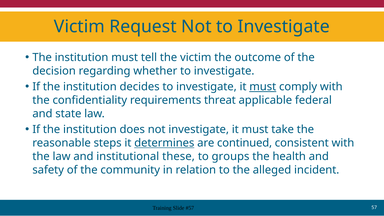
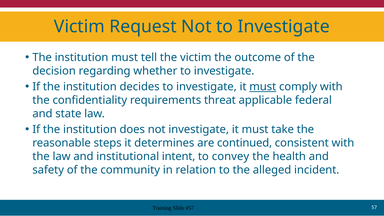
determines underline: present -> none (164, 143)
these: these -> intent (179, 156)
groups: groups -> convey (231, 156)
